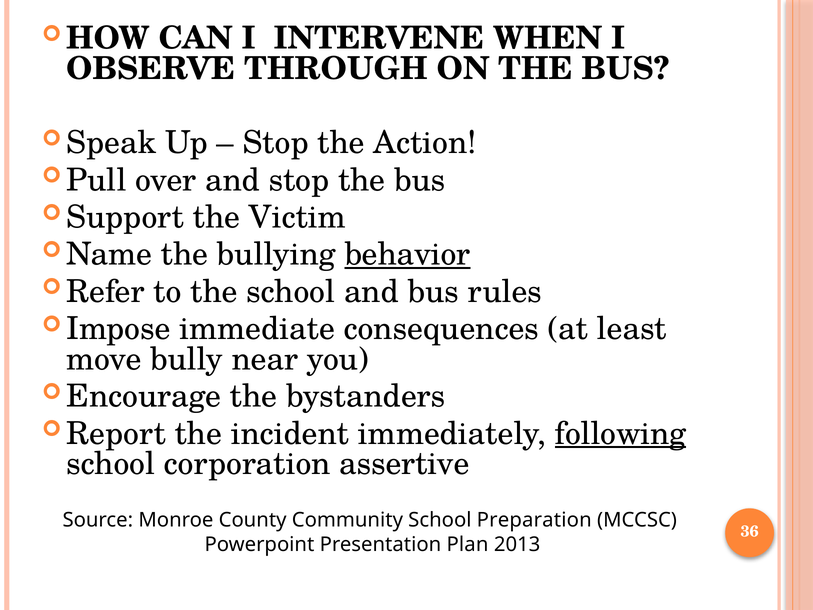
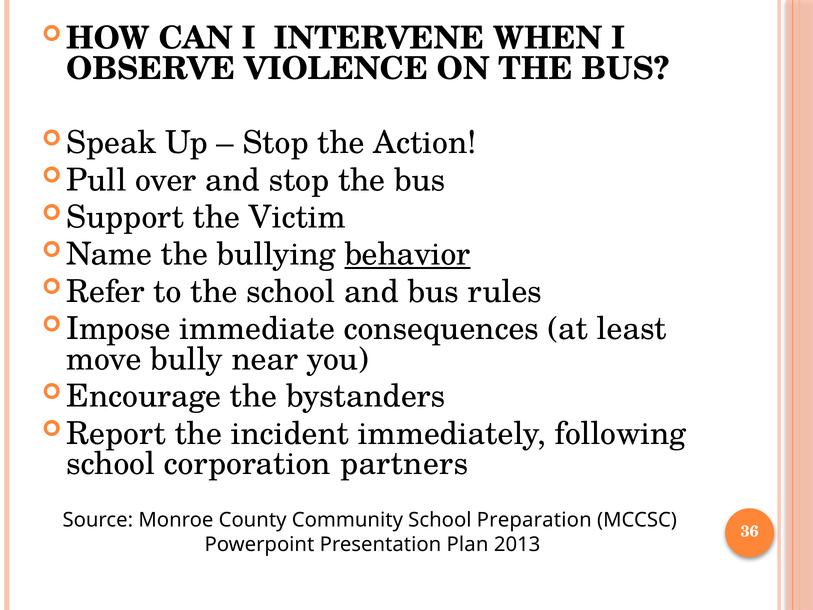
THROUGH: THROUGH -> VIOLENCE (336, 69)
following underline: present -> none (621, 433)
assertive: assertive -> partners (404, 464)
